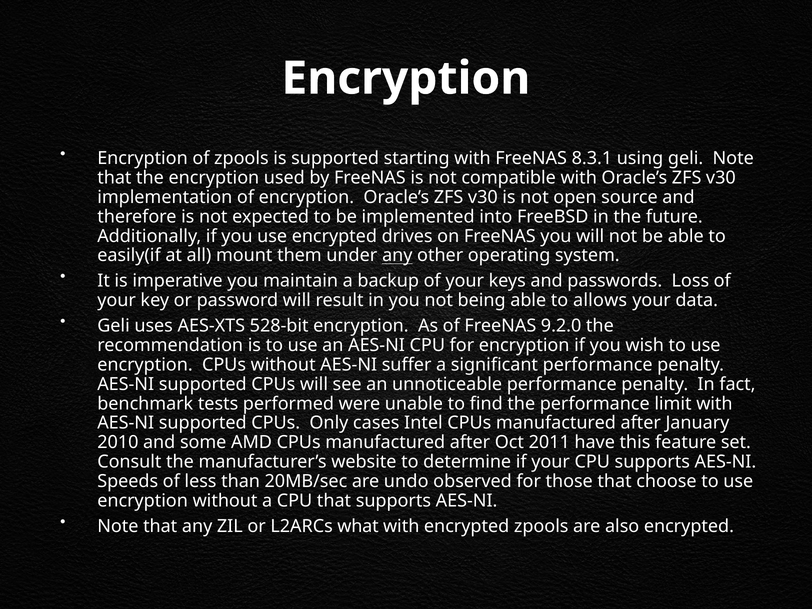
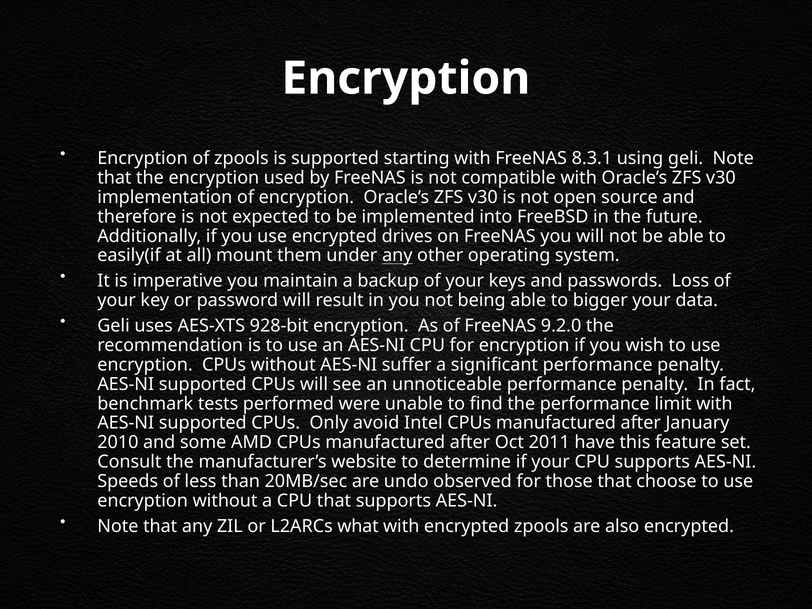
allows: allows -> bigger (600, 300)
528-bit: 528-bit -> 928-bit (279, 326)
cases: cases -> avoid (376, 423)
